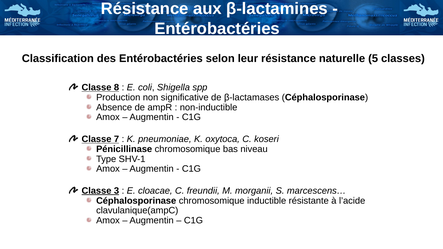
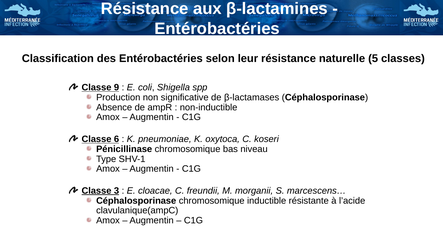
8: 8 -> 9 (117, 87)
7: 7 -> 6 (117, 139)
